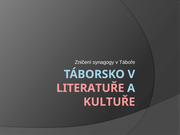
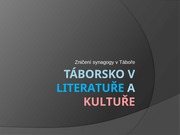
LITERATUŘE colour: pink -> light blue (90, 88)
